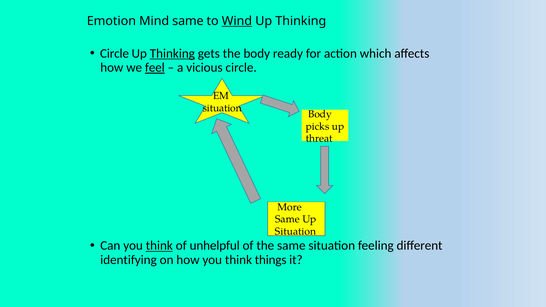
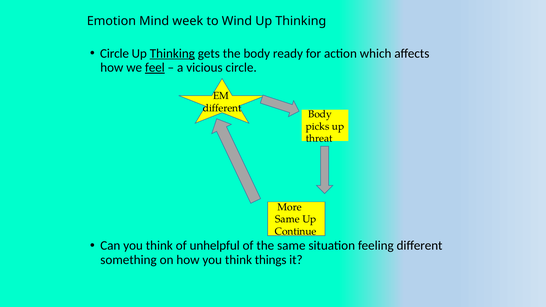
Mind same: same -> week (188, 21)
Wind underline: present -> none (237, 21)
situation: situation -> different (222, 108)
Situation: Situation -> Continue (296, 232)
think underline: present -> none (159, 246)
identifying: identifying -> something (128, 260)
